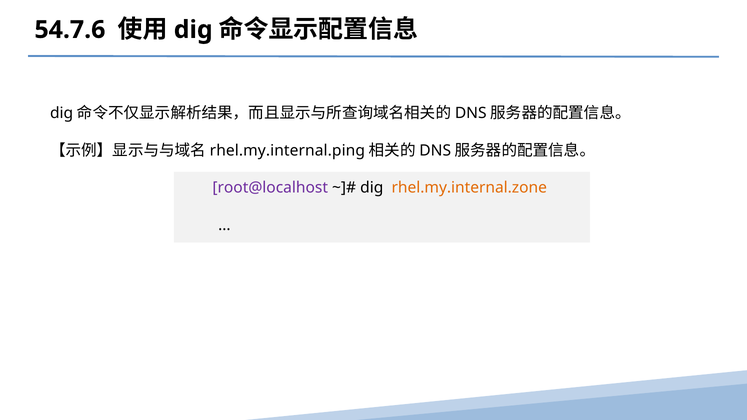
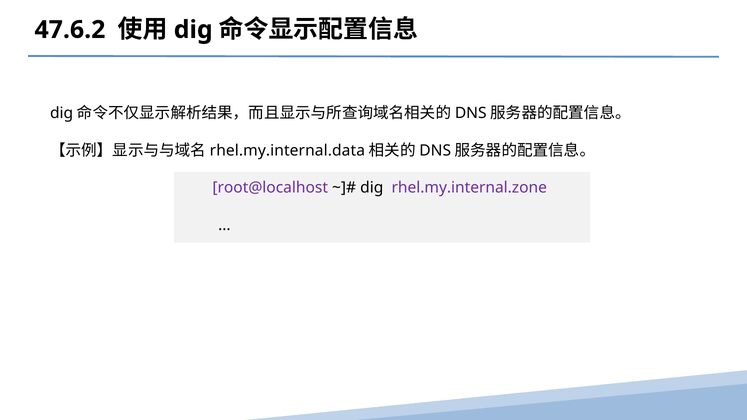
54.7.6: 54.7.6 -> 47.6.2 (70, 30)
rhel.my.internal.ping: rhel.my.internal.ping -> rhel.my.internal.data (287, 150)
rhel.my.internal.zone colour: orange -> purple (469, 188)
